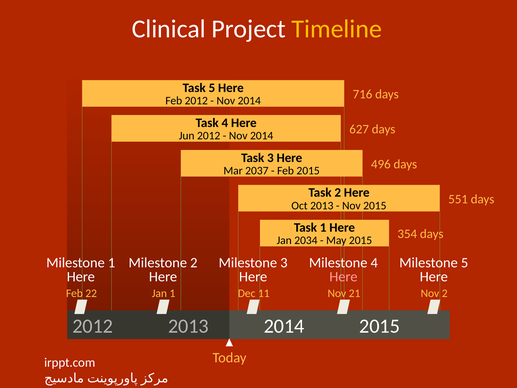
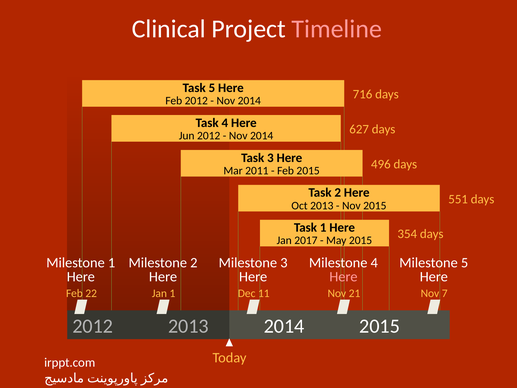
Timeline colour: yellow -> pink (337, 29)
2037: 2037 -> 2011 (257, 171)
2034: 2034 -> 2017 (306, 240)
Nov 2: 2 -> 7 (445, 293)
